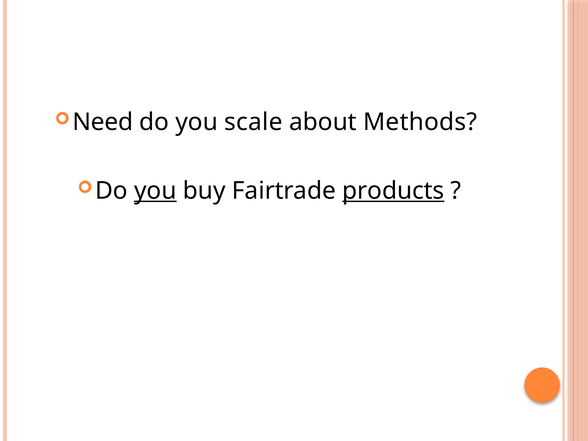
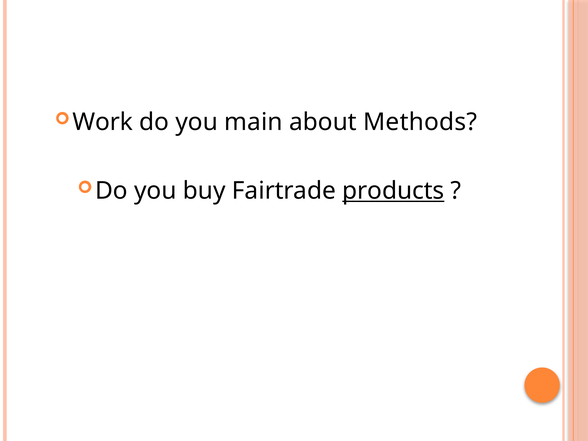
Need: Need -> Work (103, 122)
scale: scale -> main (253, 122)
you underline: present -> none (155, 191)
